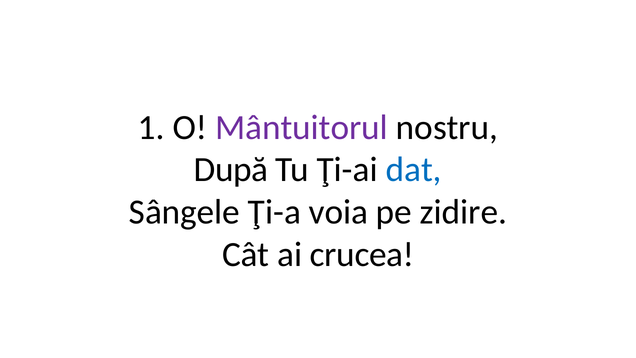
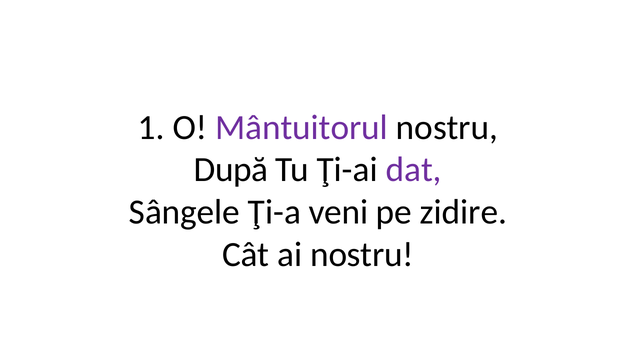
dat colour: blue -> purple (414, 170)
voia: voia -> veni (338, 212)
ai crucea: crucea -> nostru (362, 254)
